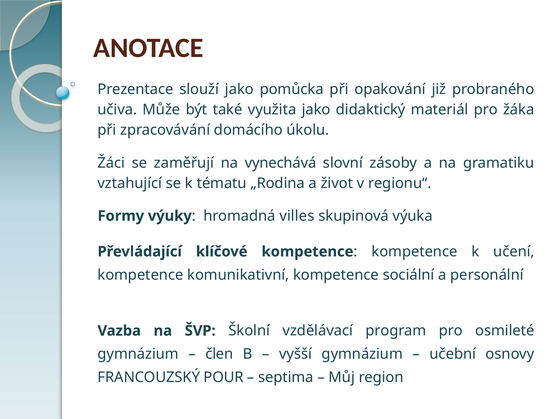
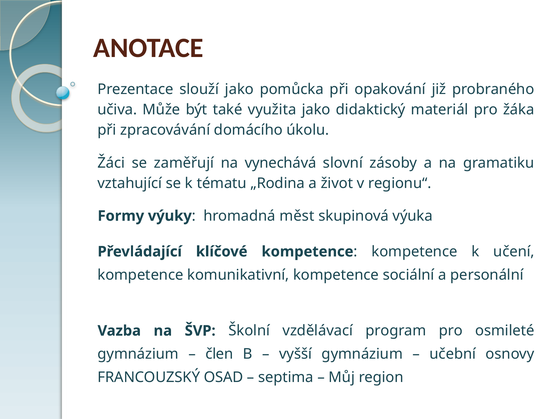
villes: villes -> měst (297, 216)
POUR: POUR -> OSAD (224, 378)
